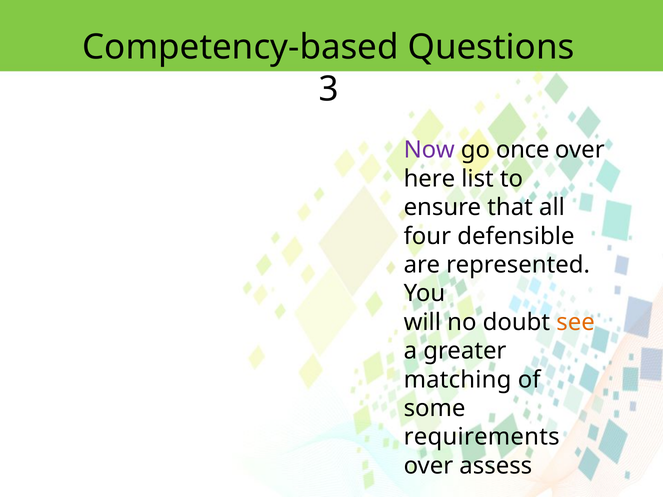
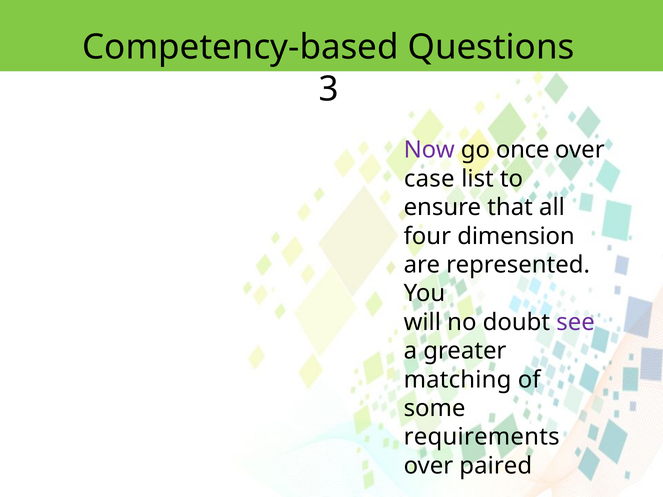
here: here -> case (429, 179)
defensible: defensible -> dimension (516, 236)
see colour: orange -> purple (576, 322)
assess: assess -> paired (496, 466)
